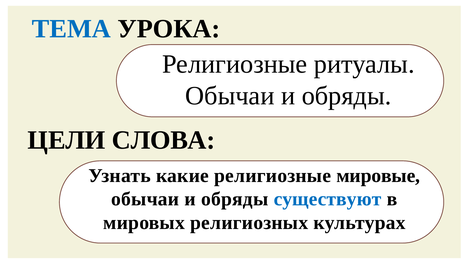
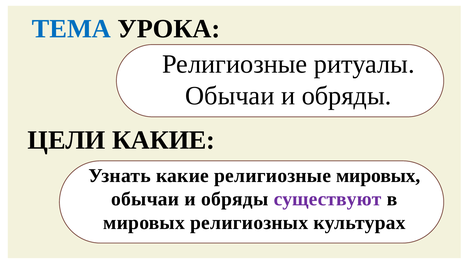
ЦЕЛИ СЛОВА: СЛОВА -> КАКИЕ (164, 140)
религиозные мировые: мировые -> мировых (378, 176)
существуют colour: blue -> purple (328, 199)
